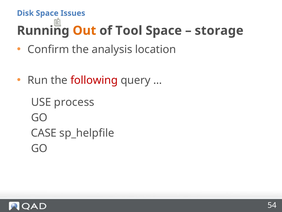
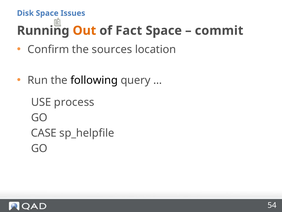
Tool: Tool -> Fact (129, 31)
storage: storage -> commit (219, 31)
analysis: analysis -> sources (112, 49)
following colour: red -> black (94, 80)
